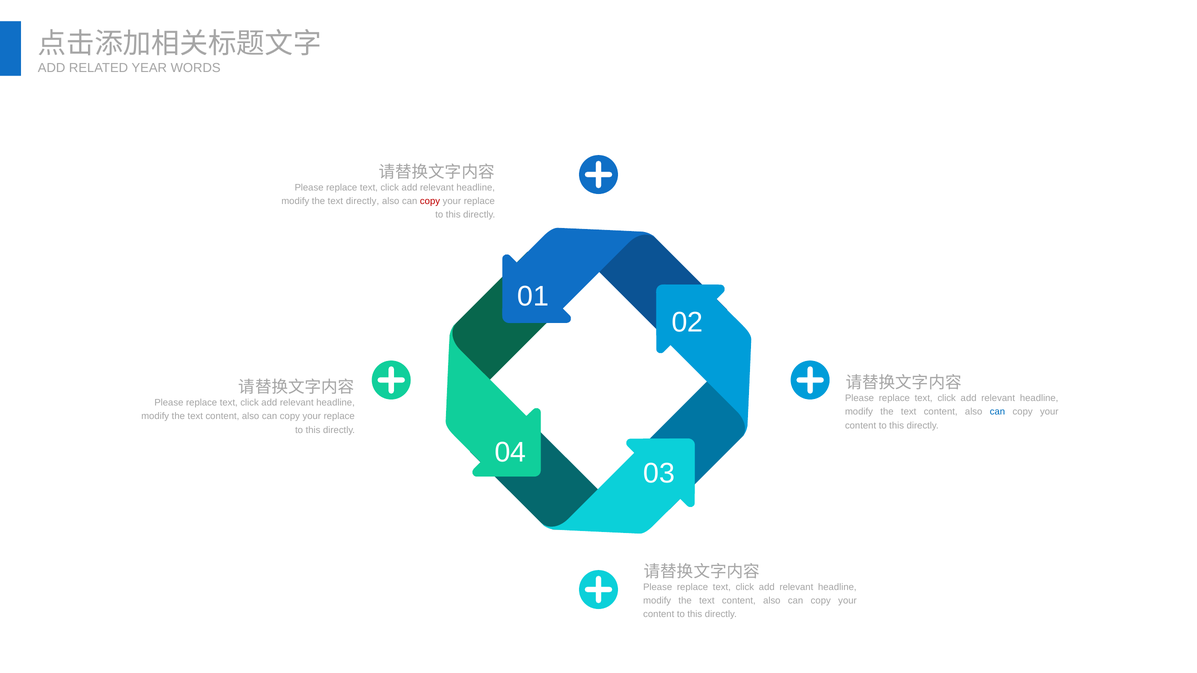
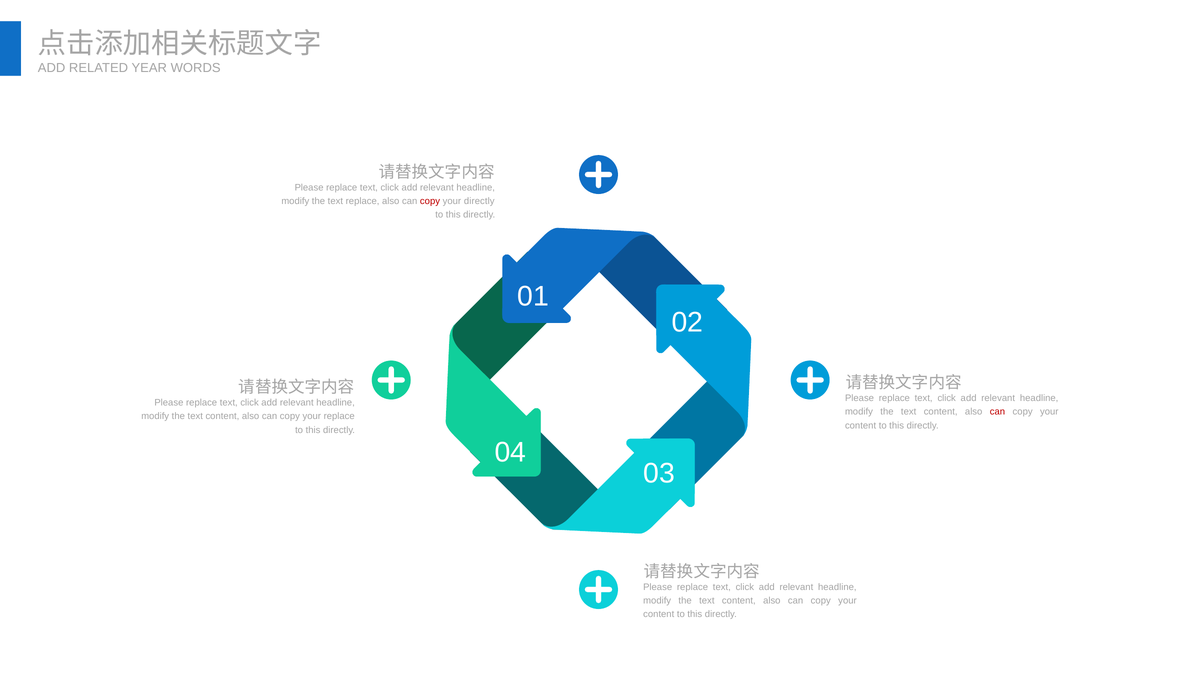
text directly: directly -> replace (363, 201)
replace: replace -> directly (479, 201)
can colour: blue -> red (997, 412)
